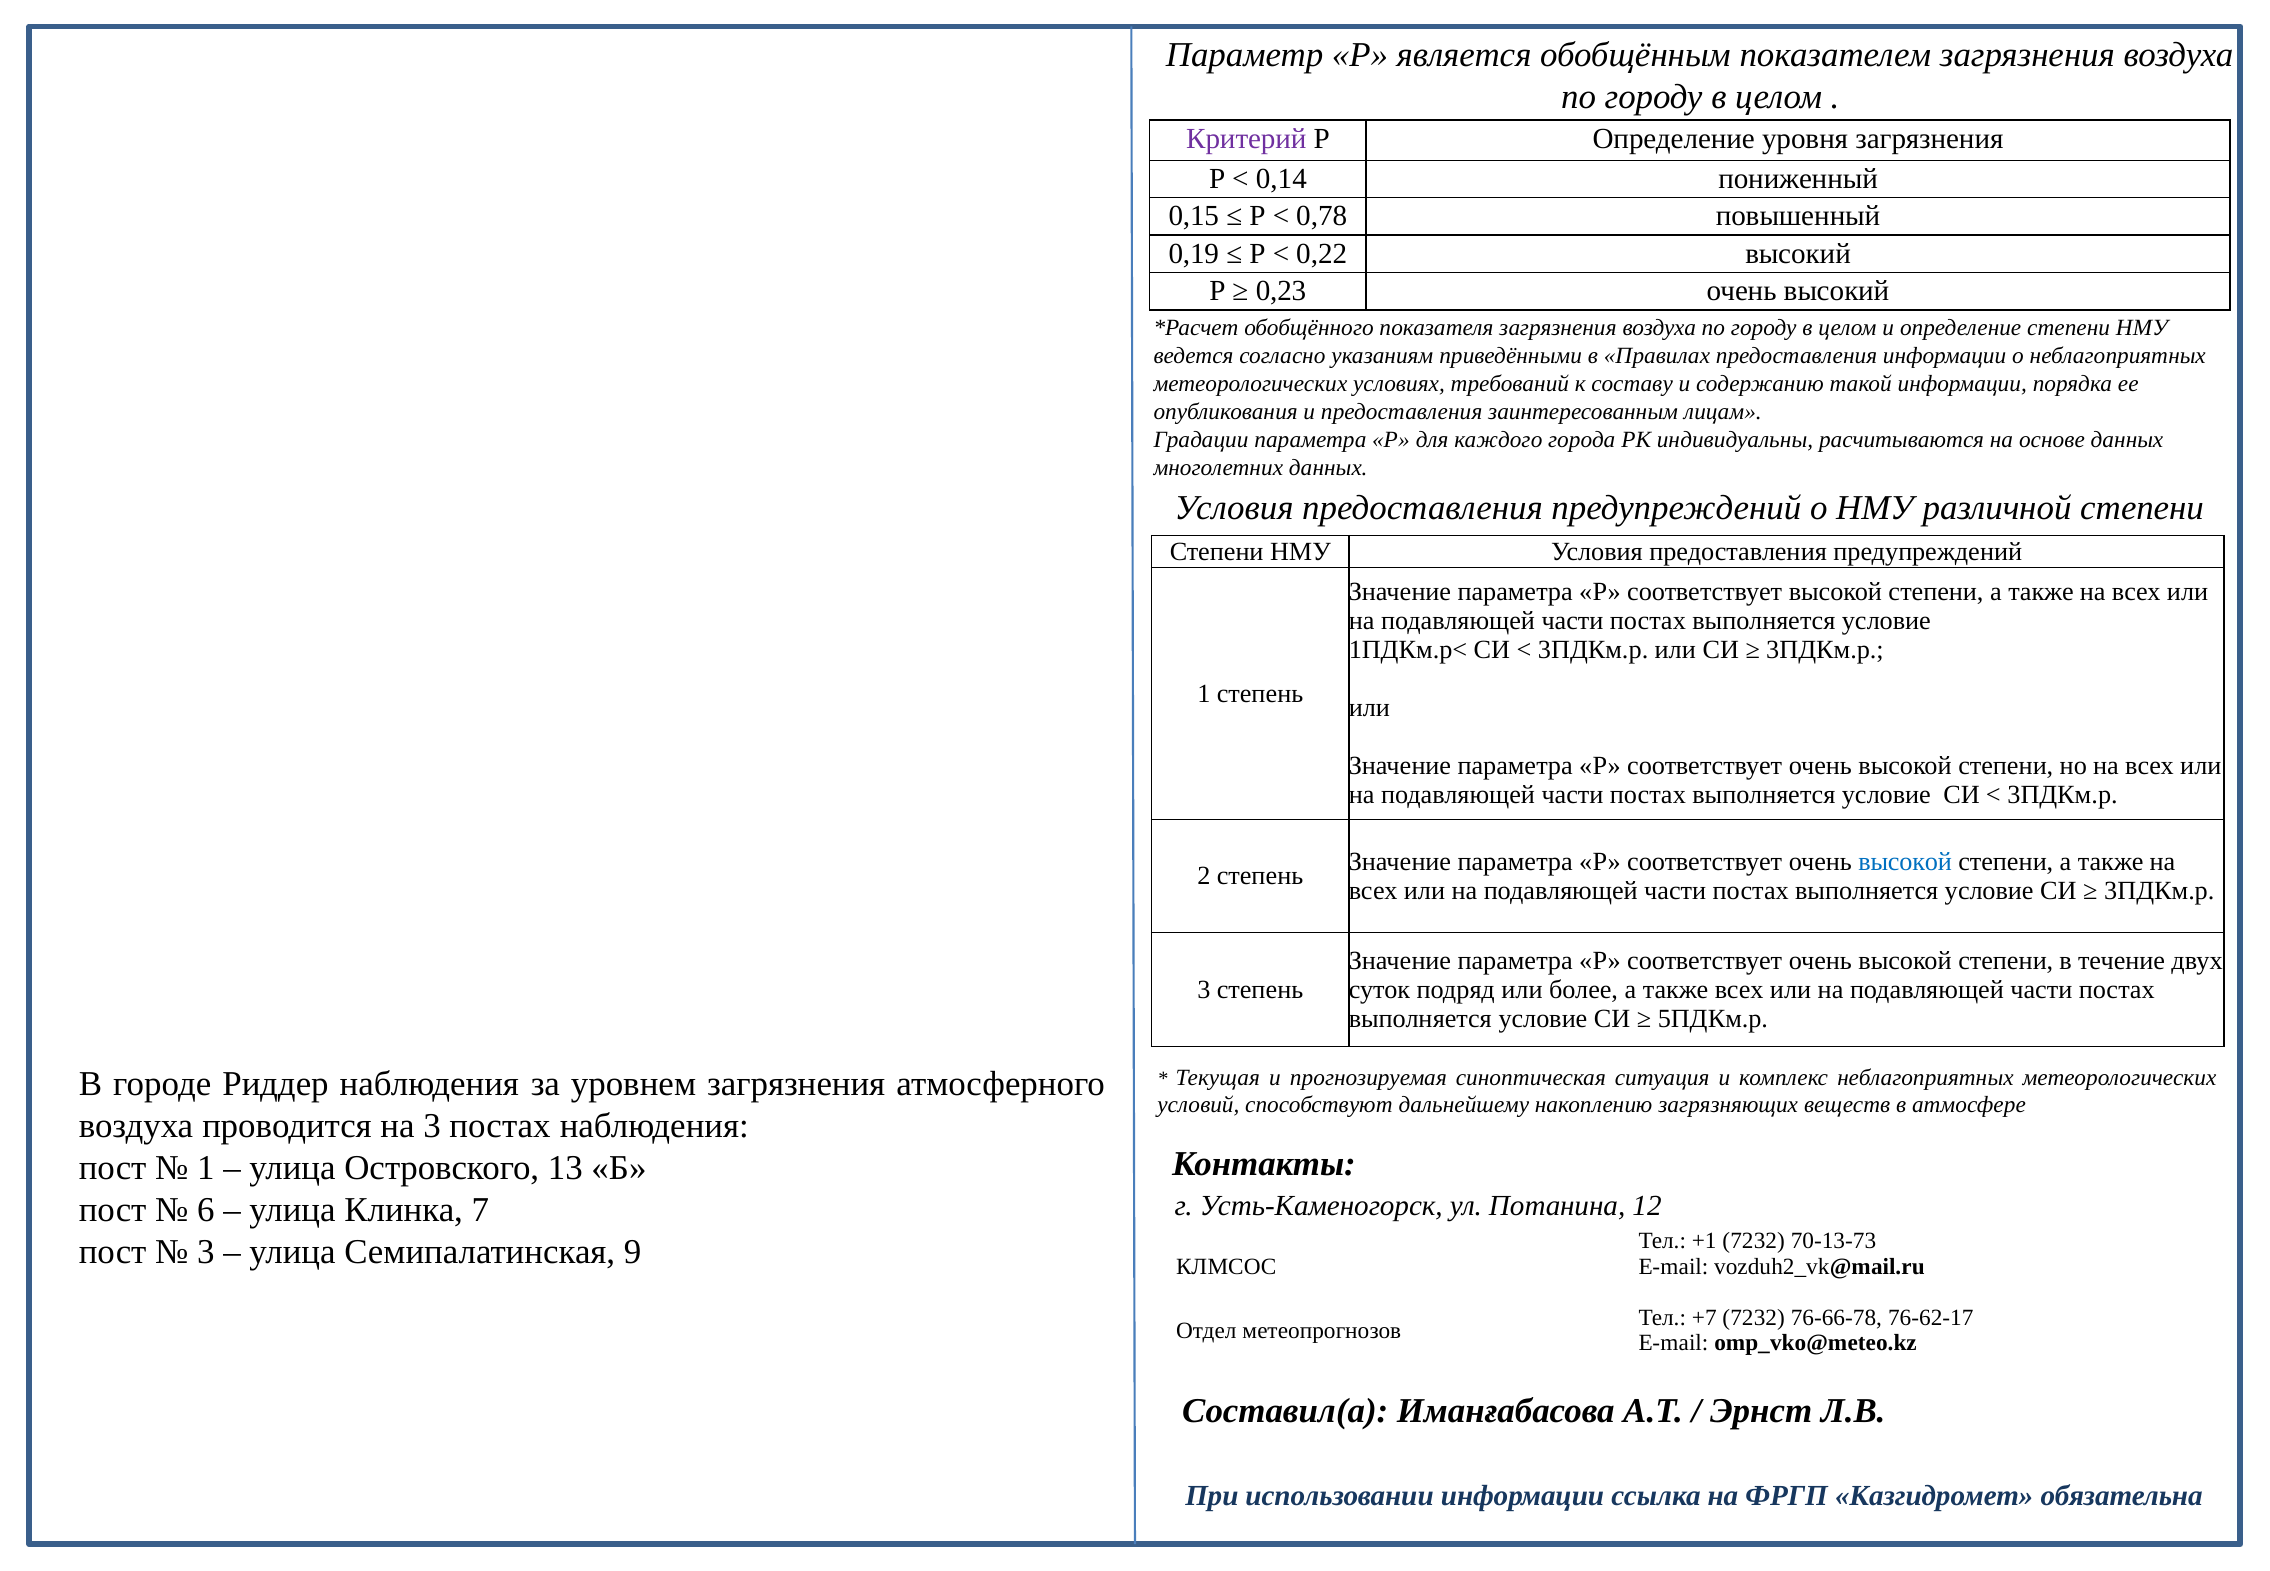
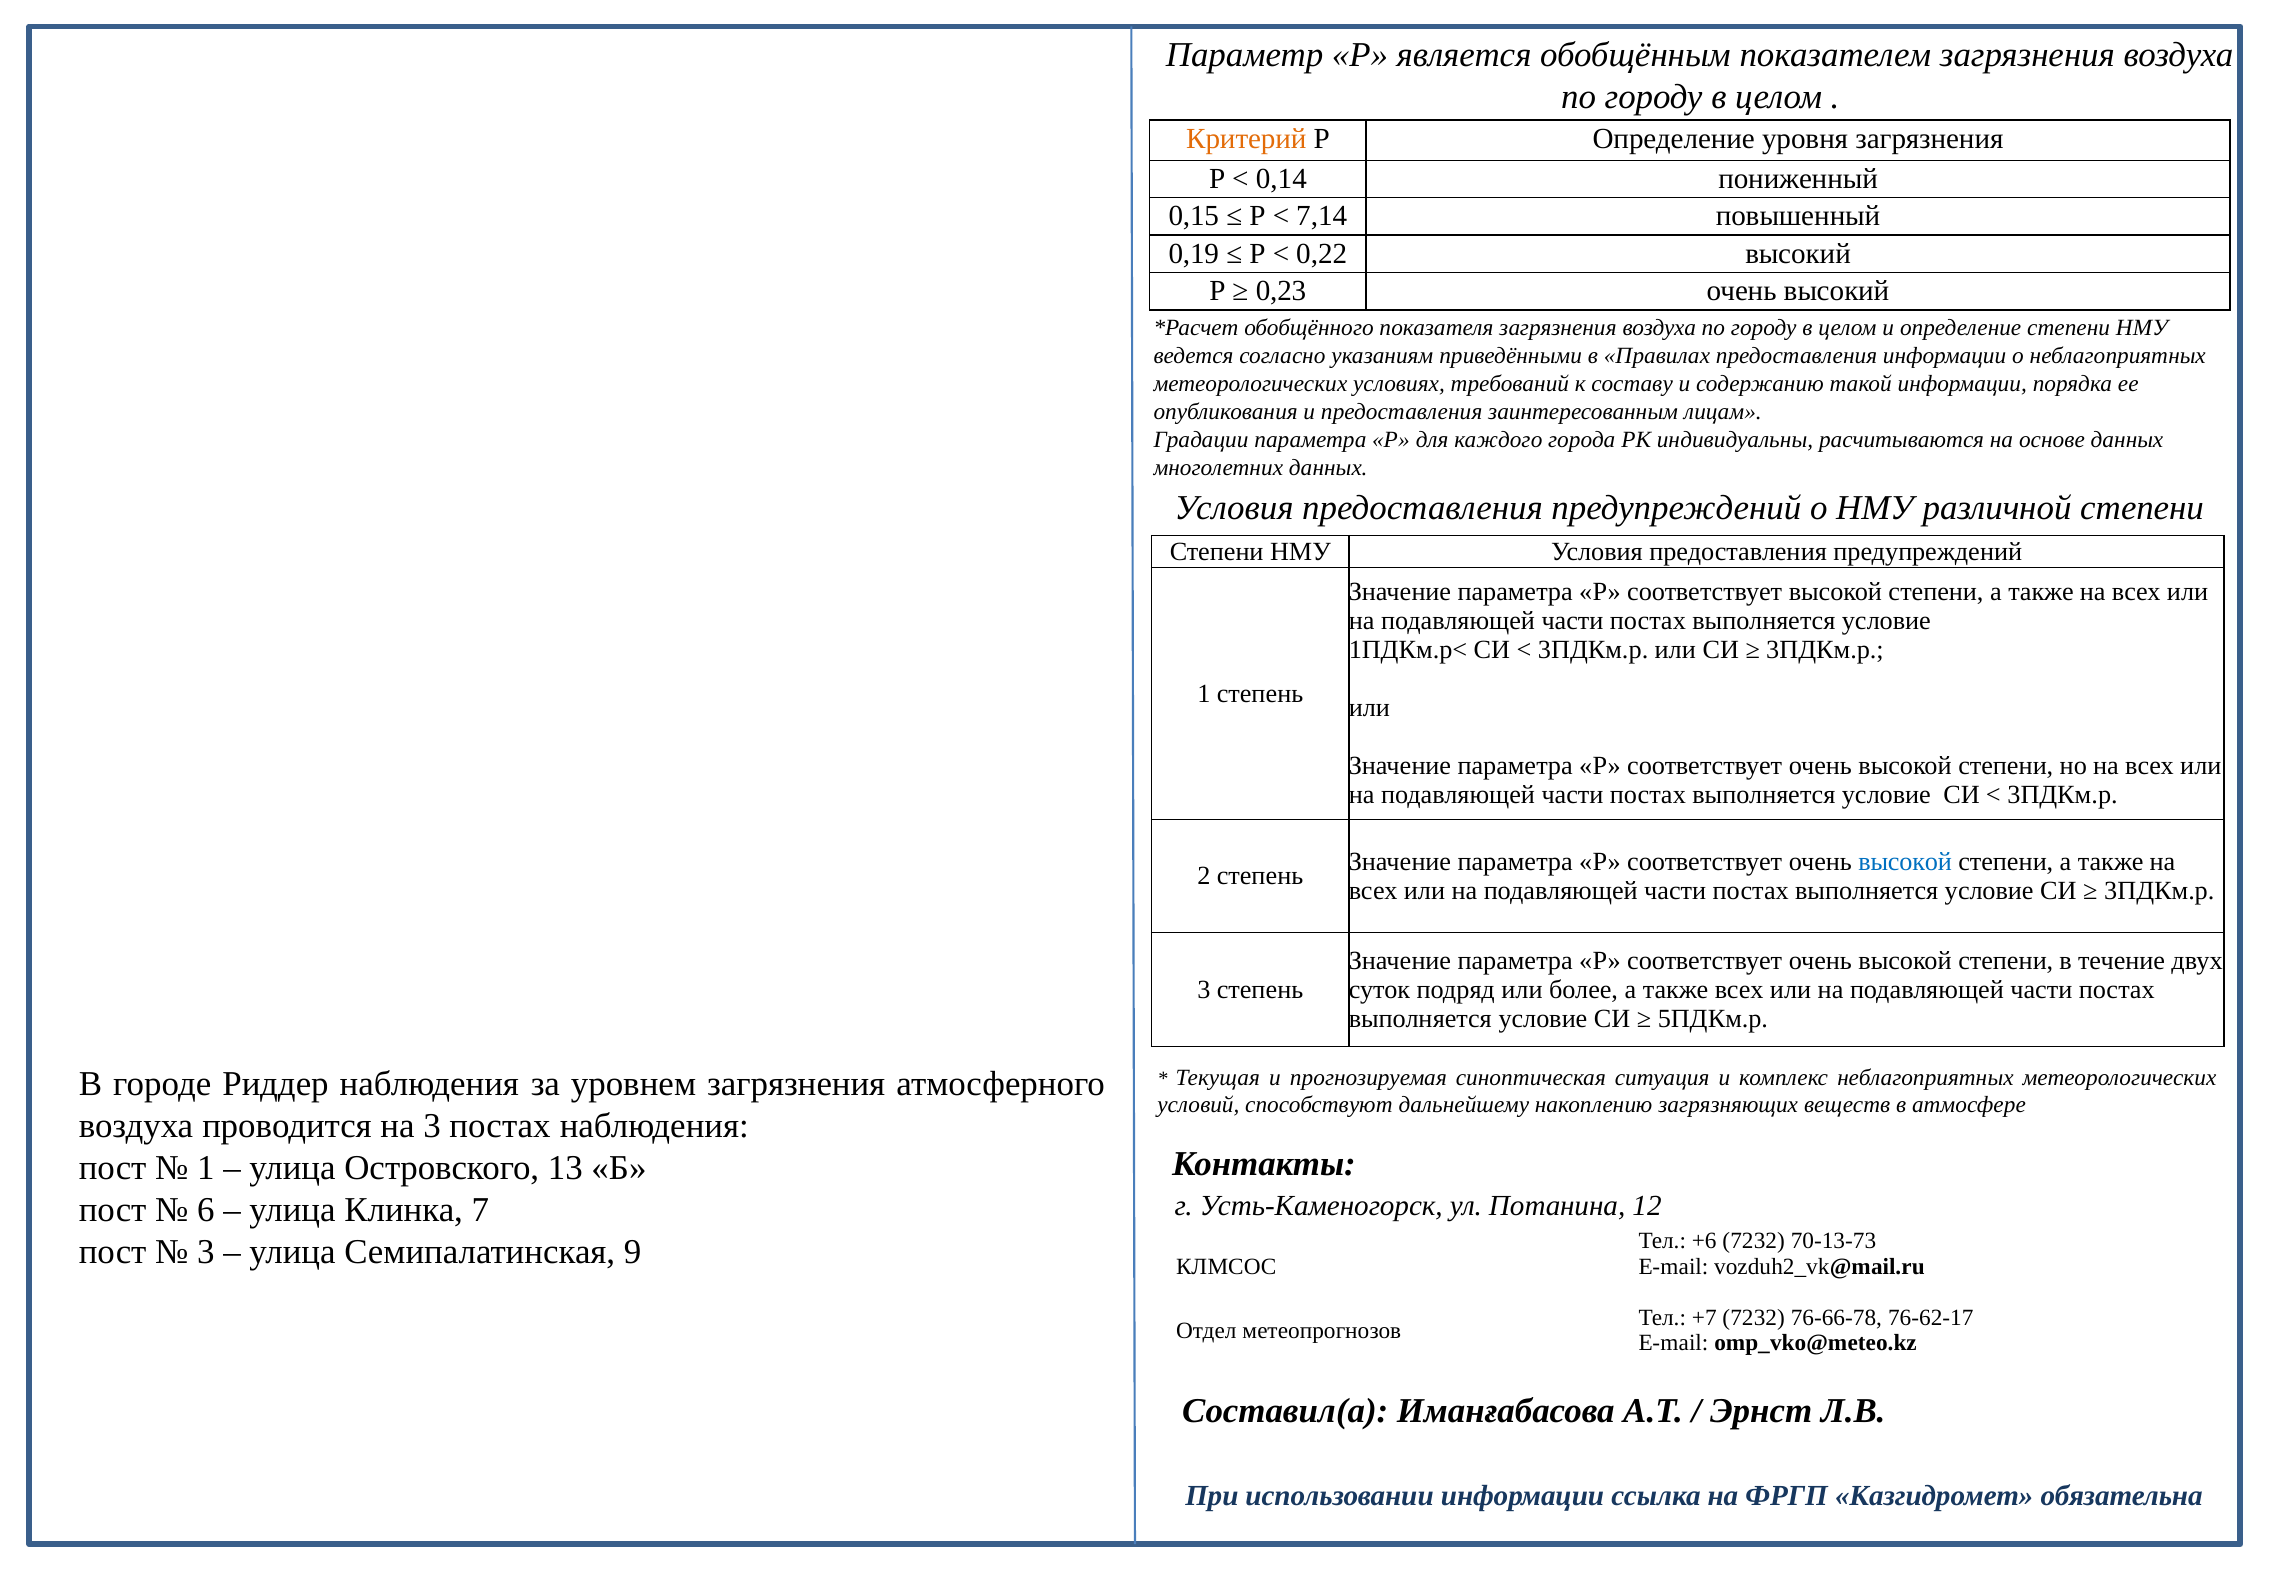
Критерий colour: purple -> orange (1246, 138)
0,78: 0,78 -> 7,14 (1322, 216)
+1: +1 -> +6 (1704, 1241)
